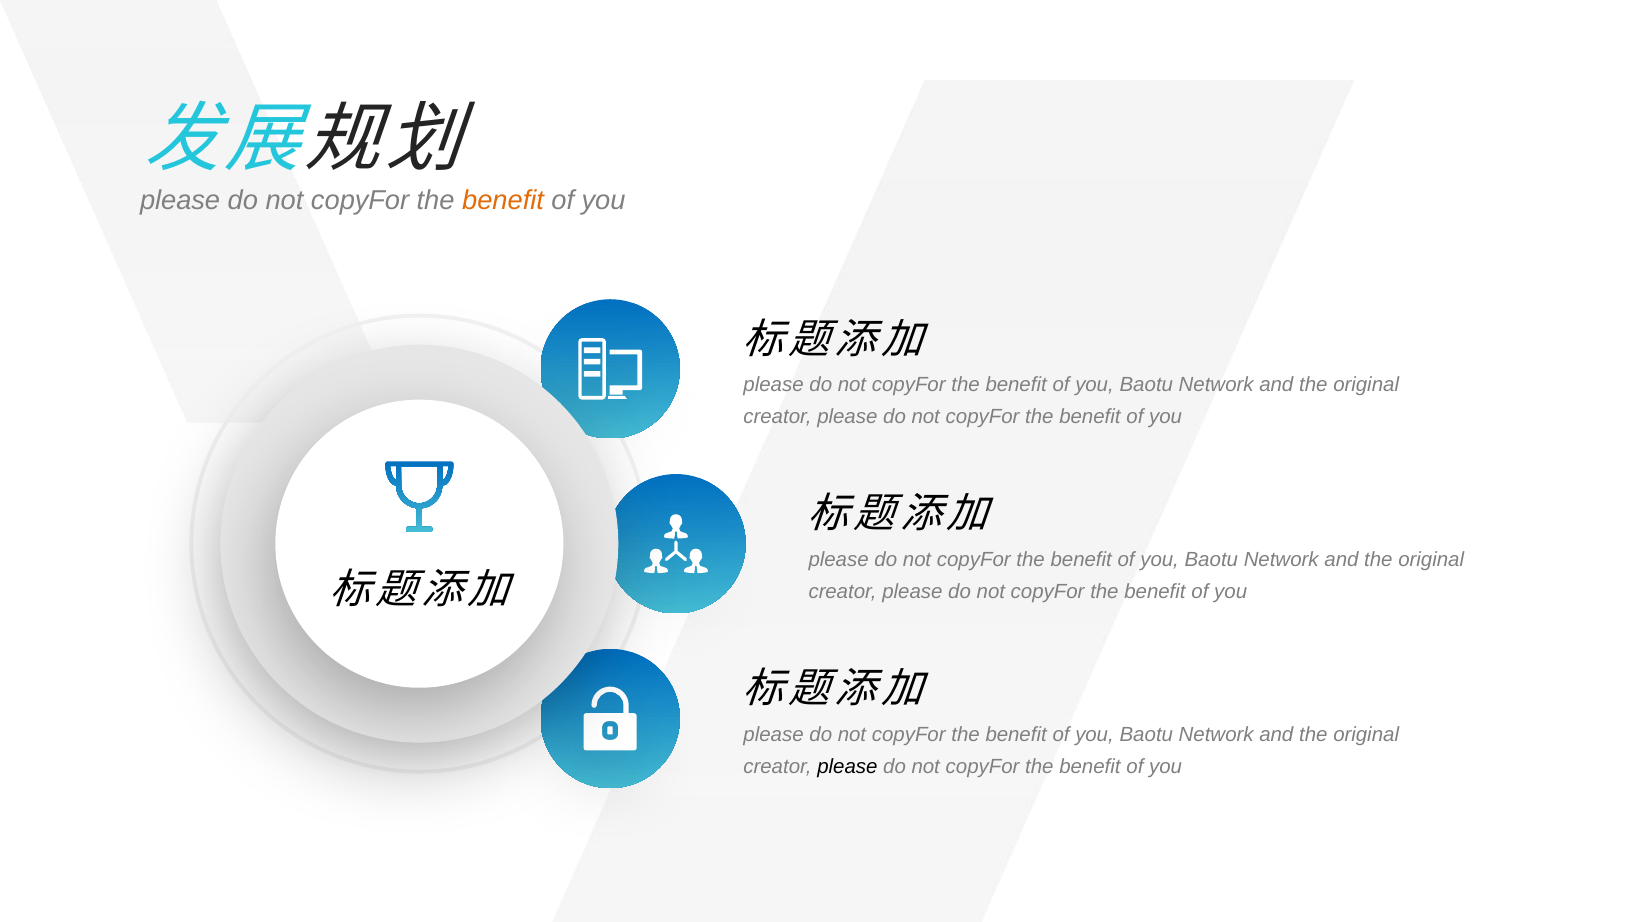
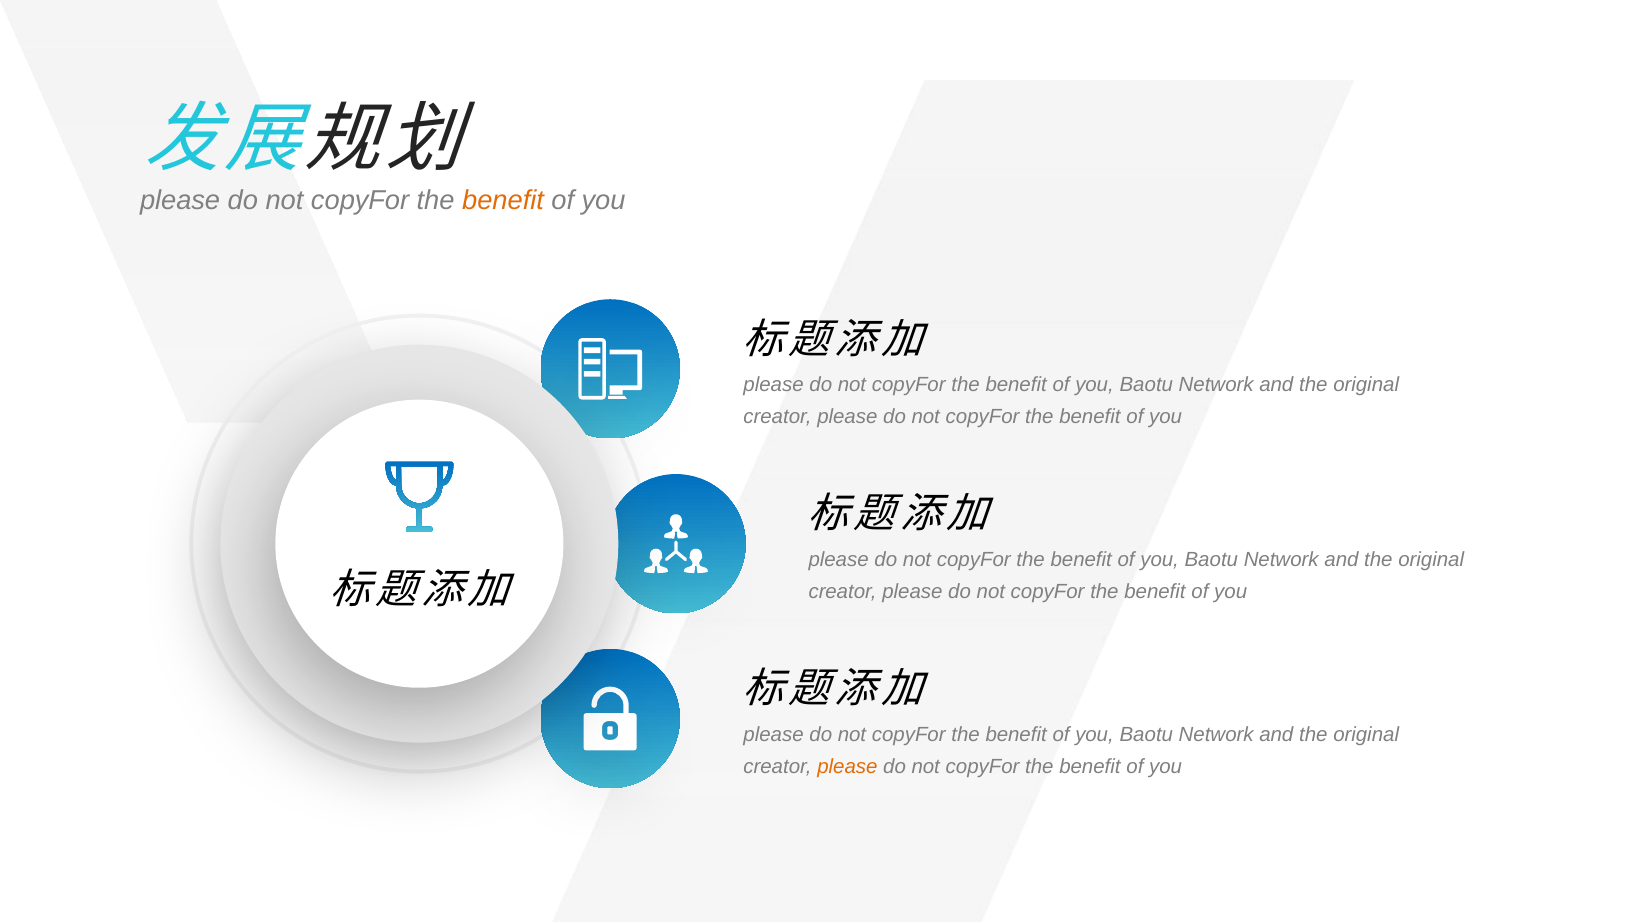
please colour: black -> orange (847, 767)
